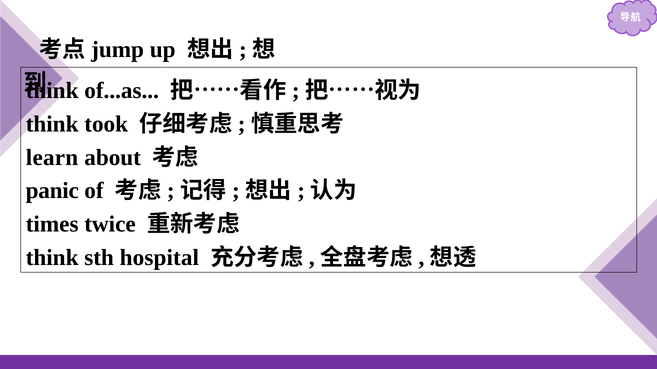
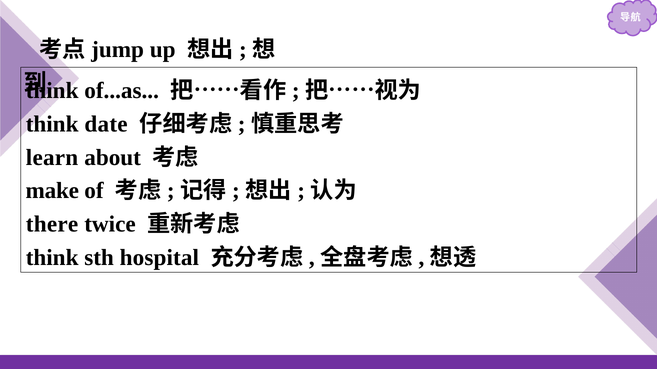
took: took -> date (106, 124)
panic: panic -> make (52, 191)
times: times -> there (52, 224)
